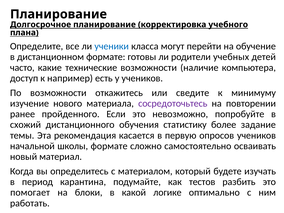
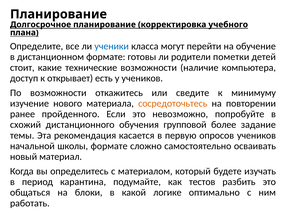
учебных: учебных -> пометки (231, 57)
часто: часто -> стоит (22, 68)
например: например -> открывает (70, 78)
сосредоточьтесь colour: purple -> orange (173, 103)
статистику: статистику -> групповой (185, 125)
помогает: помогает -> общаться (30, 193)
